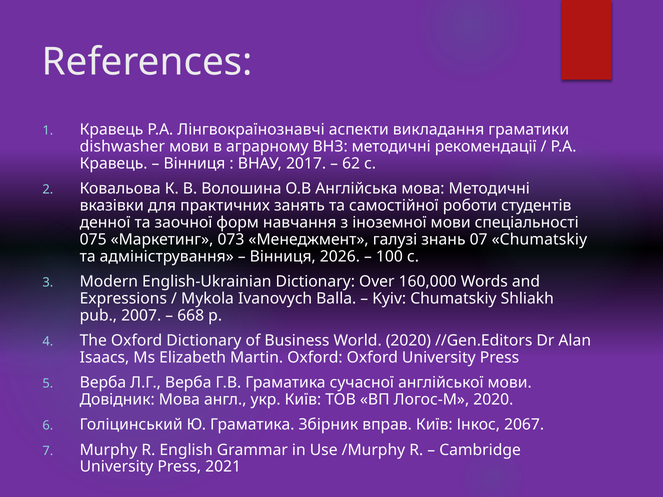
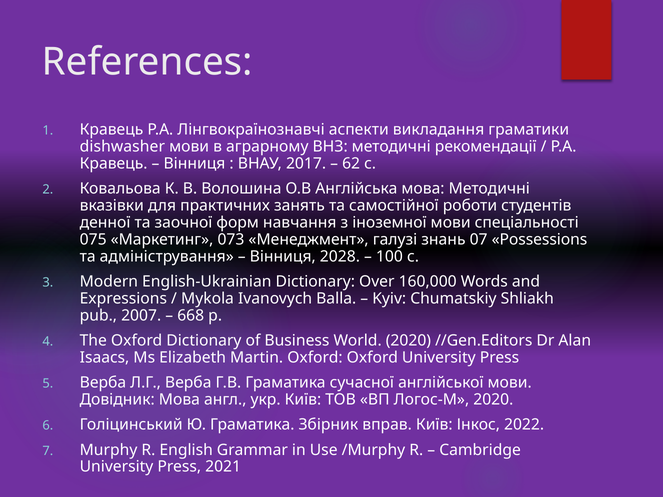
07 Chumatskiy: Chumatskiy -> Possessions (539, 240)
2026: 2026 -> 2028 (340, 257)
2067: 2067 -> 2022 (524, 425)
